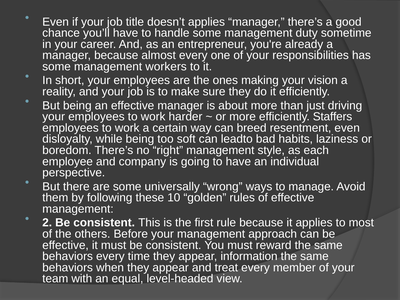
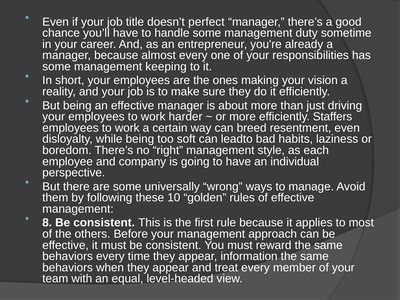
doesn’t applies: applies -> perfect (206, 22)
workers: workers -> keeping (166, 67)
2: 2 -> 8 (47, 223)
